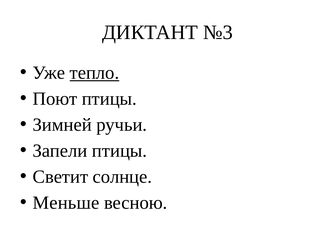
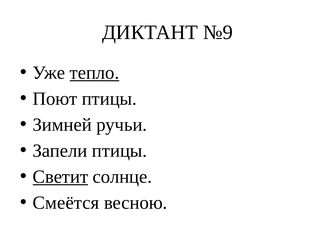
№3: №3 -> №9 (218, 32)
Светит underline: none -> present (60, 177)
Меньше: Меньше -> Смеётся (66, 203)
